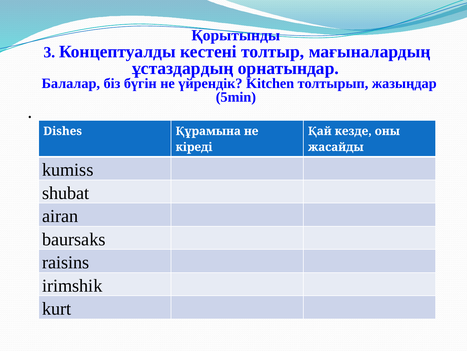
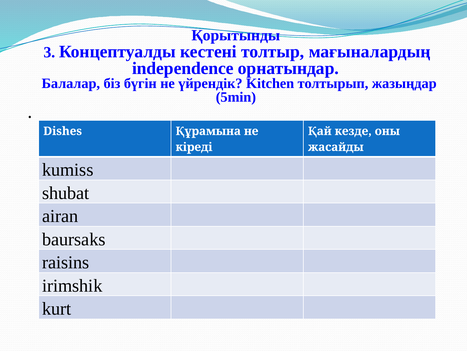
ұстаздардың: ұстаздардың -> independence (183, 68)
